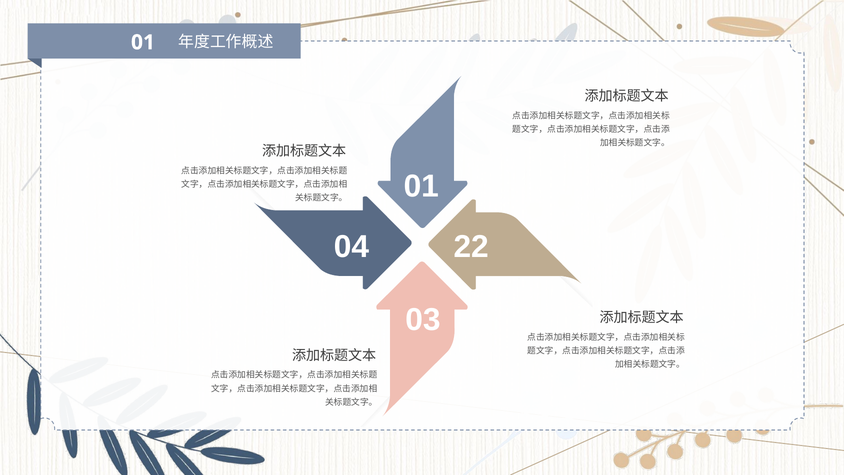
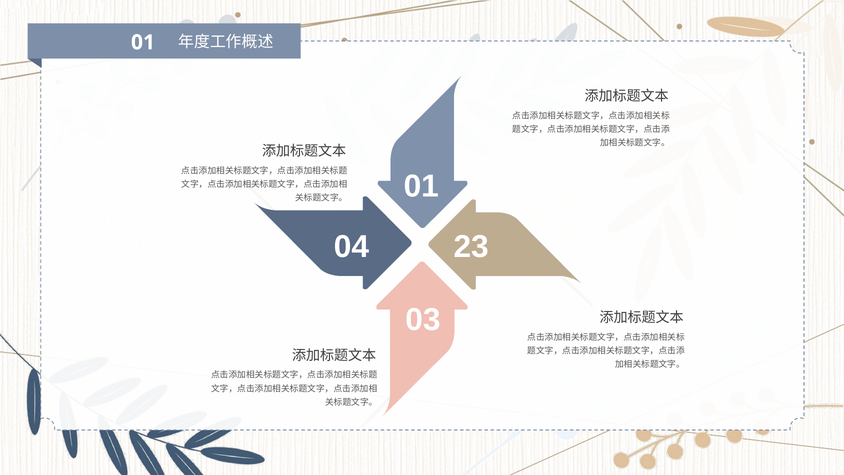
22: 22 -> 23 (471, 247)
